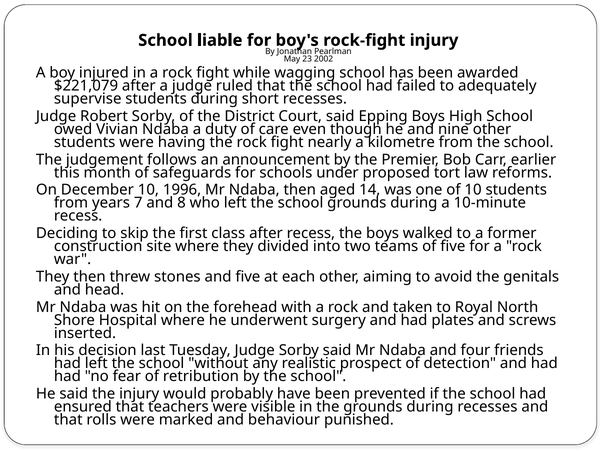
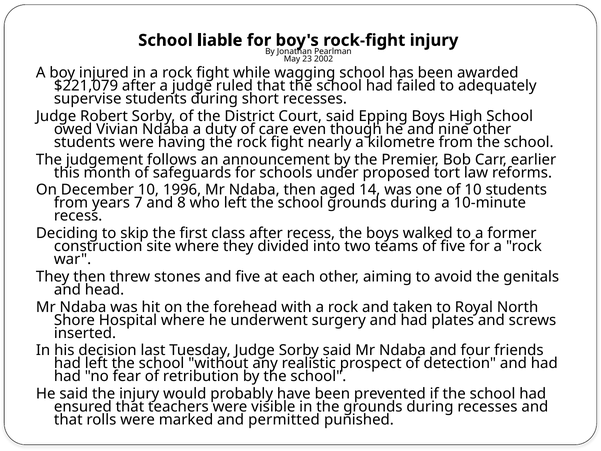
behaviour: behaviour -> permitted (284, 420)
